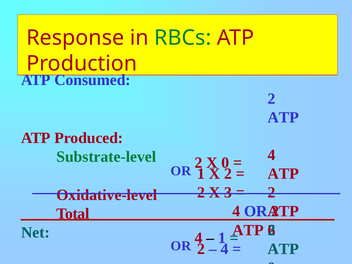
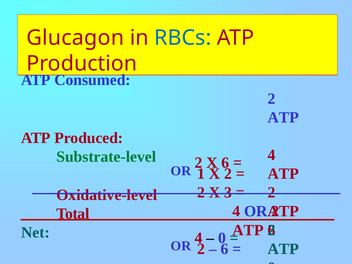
Response: Response -> Glucagon (75, 38)
RBCs colour: green -> blue (183, 38)
X 0: 0 -> 6 (225, 163)
1: 1 -> 0 (222, 238)
4: 4 -> 6 (225, 249)
